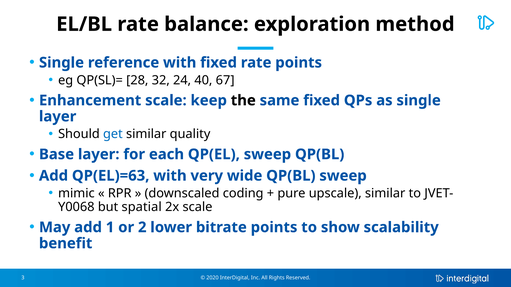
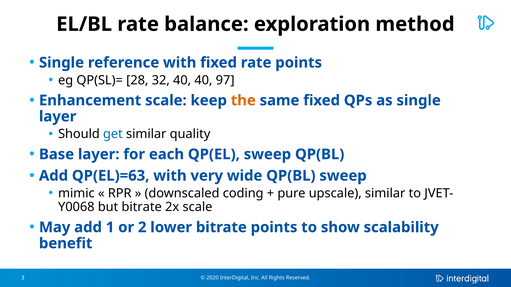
32 24: 24 -> 40 (182, 80)
67: 67 -> 97 (225, 80)
the colour: black -> orange (243, 101)
but spatial: spatial -> bitrate (142, 207)
